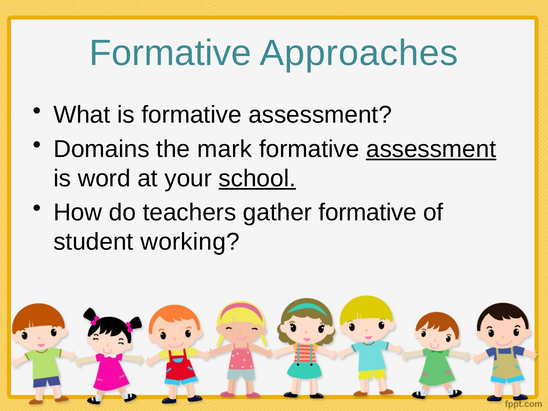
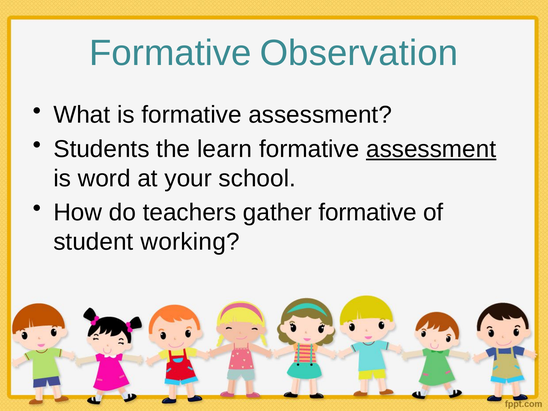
Approaches: Approaches -> Observation (359, 53)
Domains: Domains -> Students (101, 149)
mark: mark -> learn (225, 149)
school underline: present -> none (257, 178)
